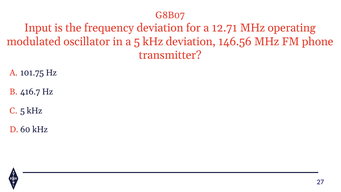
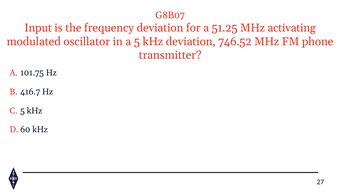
12.71: 12.71 -> 51.25 (225, 28)
operating: operating -> activating (292, 28)
146.56: 146.56 -> 746.52 (235, 42)
